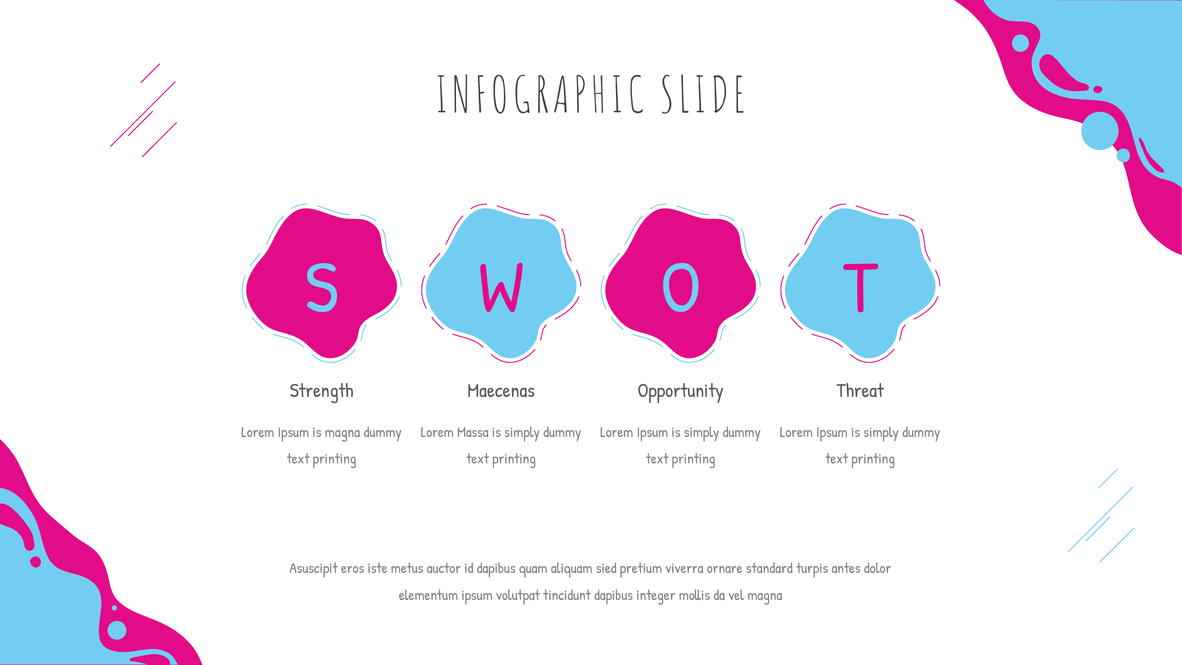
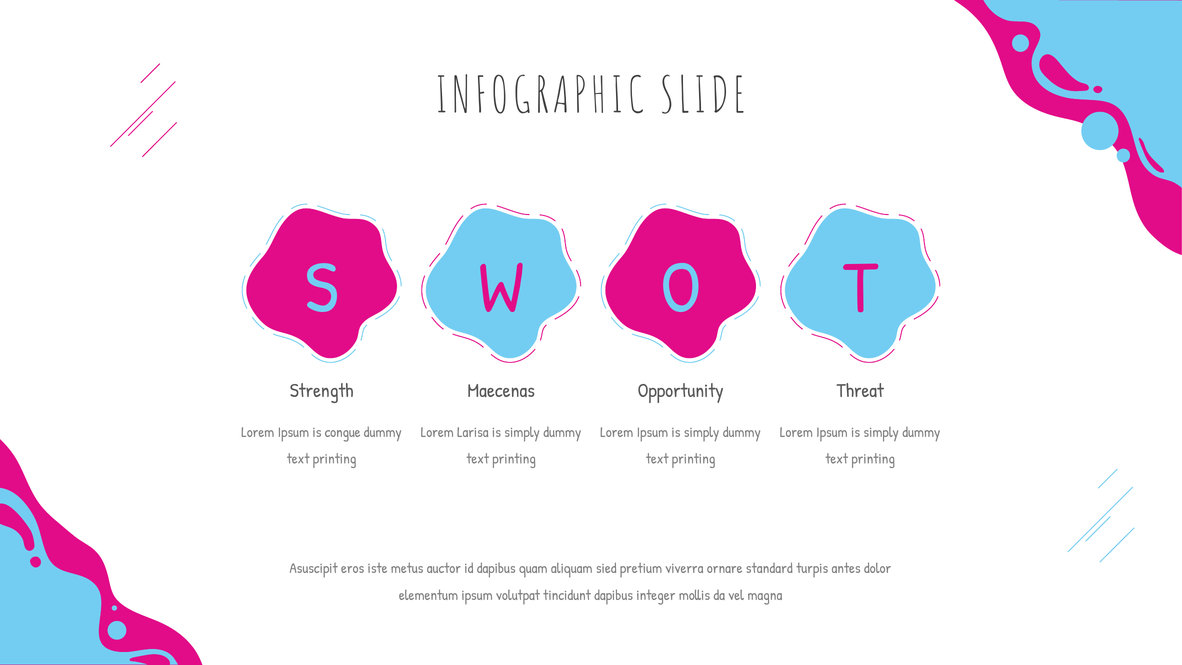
is magna: magna -> congue (343, 432)
Massa: Massa -> Larisa (473, 432)
